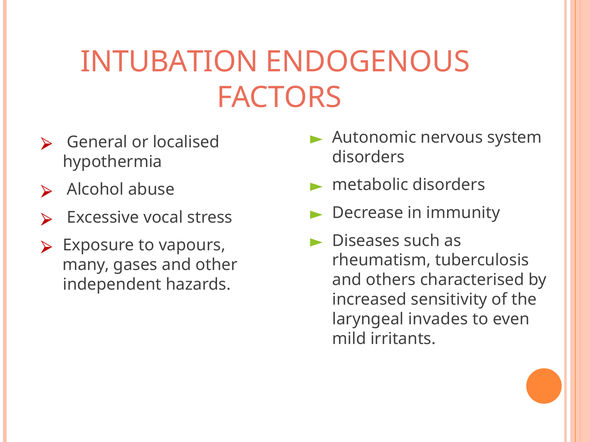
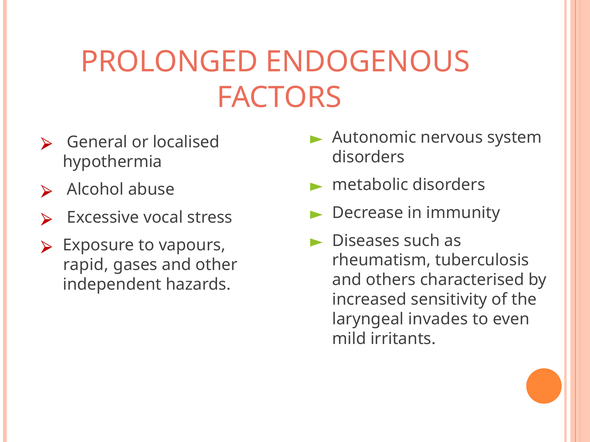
INTUBATION: INTUBATION -> PROLONGED (169, 62)
many: many -> rapid (86, 265)
